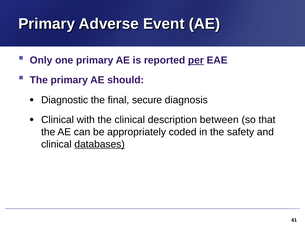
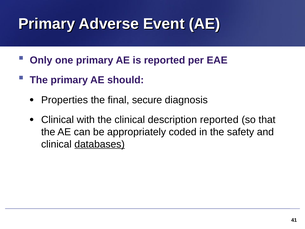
per underline: present -> none (196, 60)
Diagnostic: Diagnostic -> Properties (65, 100)
description between: between -> reported (219, 120)
